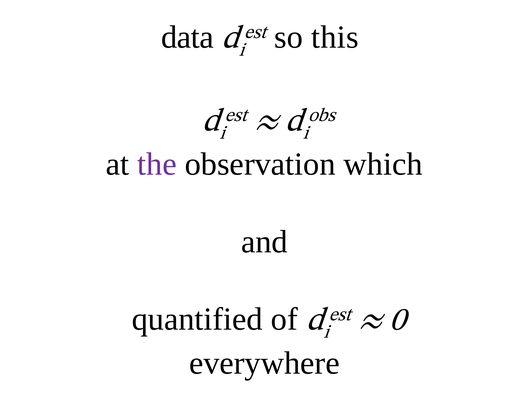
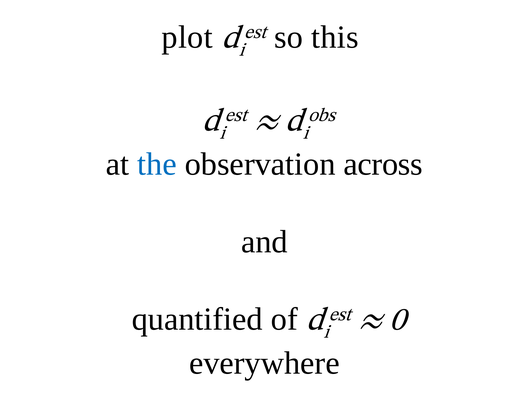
data: data -> plot (187, 37)
the colour: purple -> blue (157, 164)
which: which -> across (383, 164)
